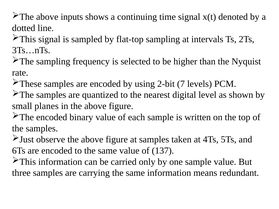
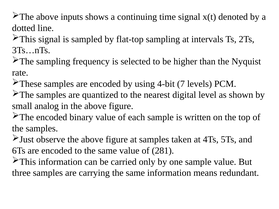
2-bit: 2-bit -> 4-bit (166, 84)
planes: planes -> analog (47, 106)
137: 137 -> 281 (163, 151)
